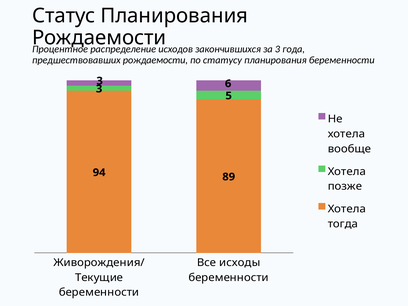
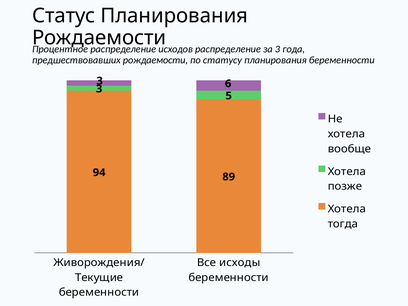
исходов закончившихся: закончившихся -> распределение (228, 49)
